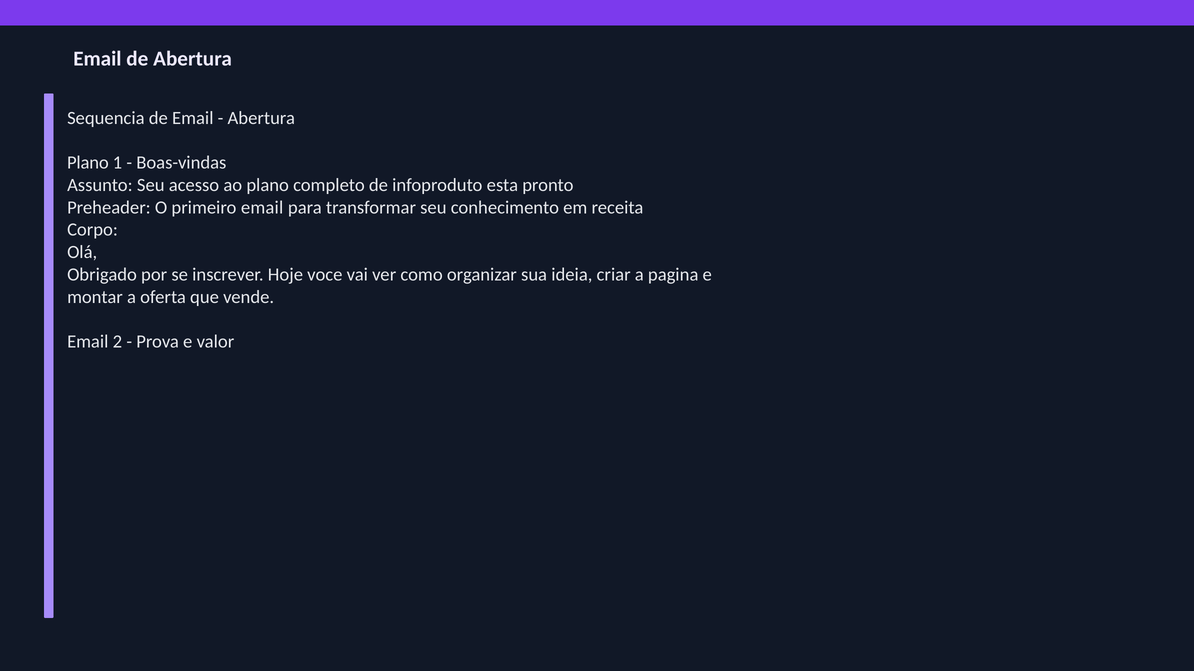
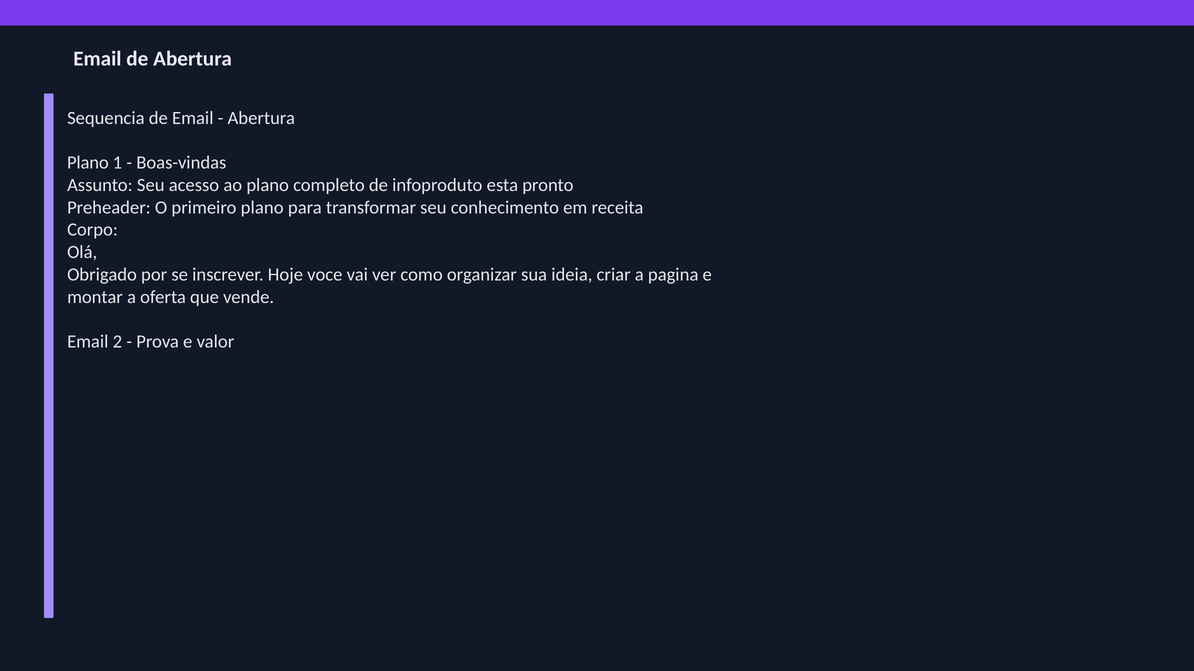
primeiro email: email -> plano (262, 208)
